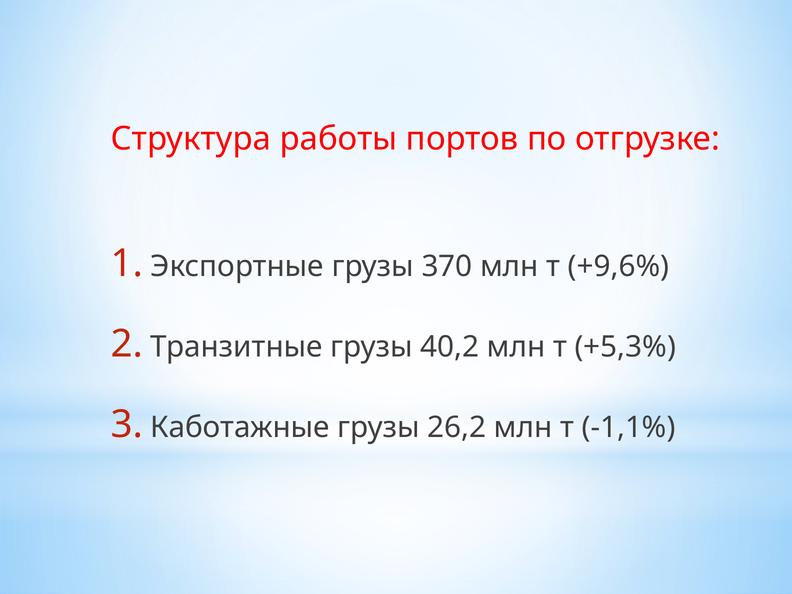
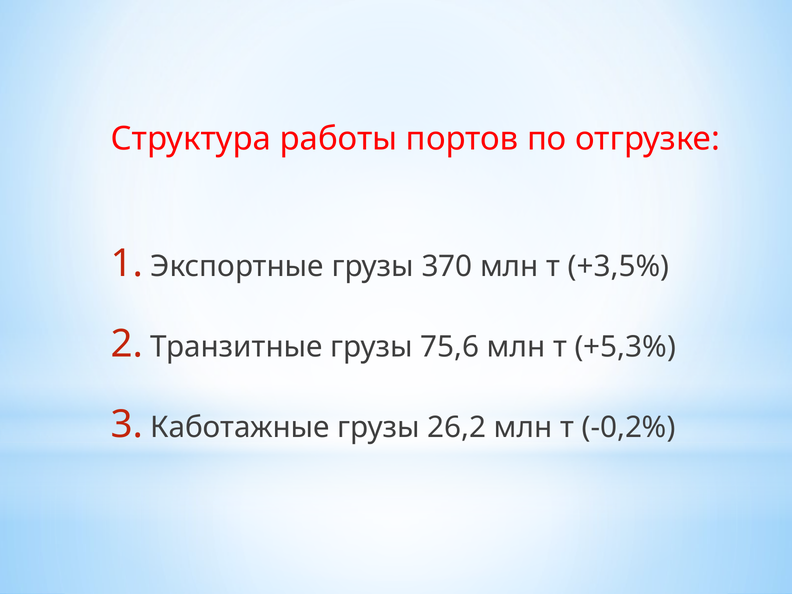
+9,6%: +9,6% -> +3,5% (619, 266)
40,2: 40,2 -> 75,6 (450, 347)
-1,1%: -1,1% -> -0,2% (629, 427)
